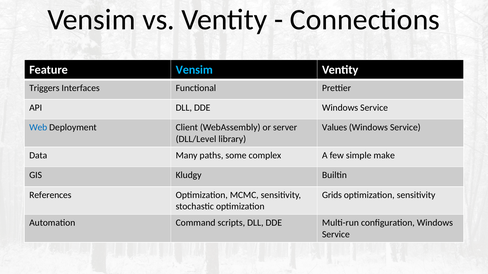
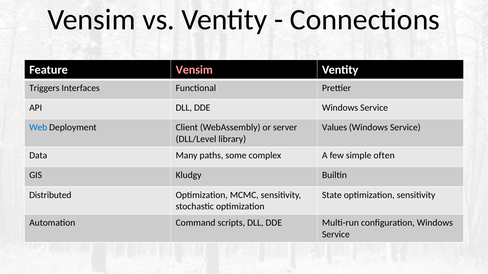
Vensim colour: light blue -> pink (194, 70)
make: make -> often (384, 156)
References: References -> Distributed (50, 195)
Grids: Grids -> State (332, 195)
